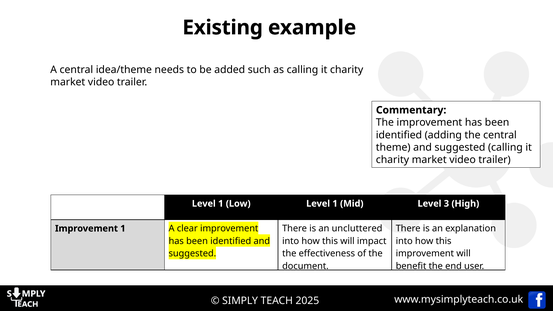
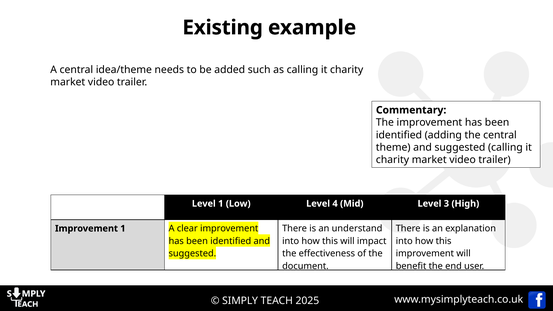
Low Level 1: 1 -> 4 (335, 204)
uncluttered: uncluttered -> understand (357, 229)
